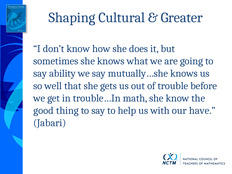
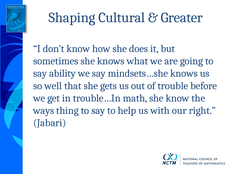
mutually…she: mutually…she -> mindsets…she (138, 73)
good: good -> ways (44, 111)
have: have -> right (202, 111)
